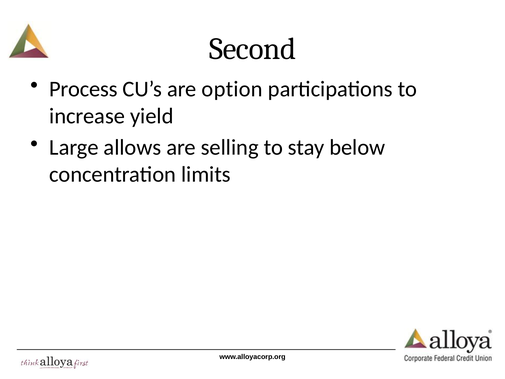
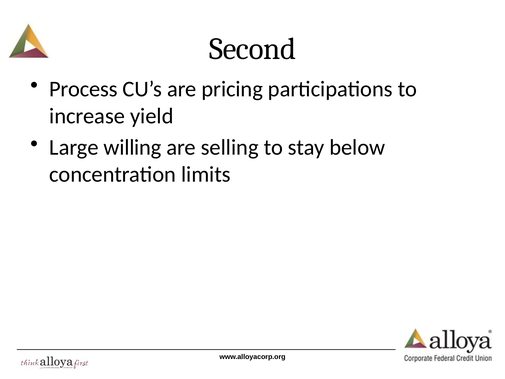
option: option -> pricing (232, 89)
allows: allows -> willing (133, 147)
